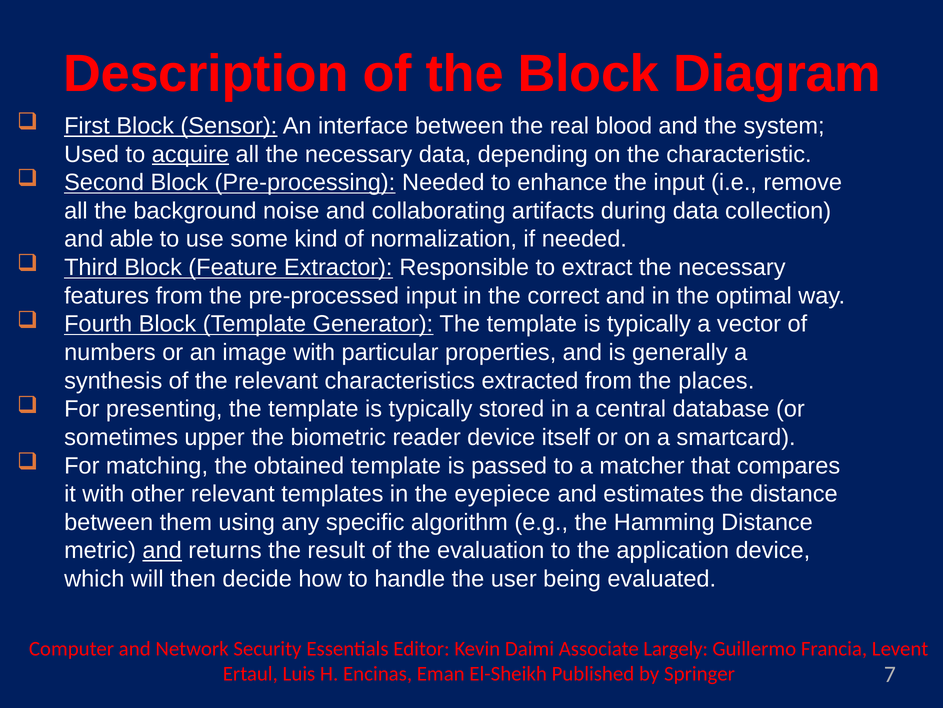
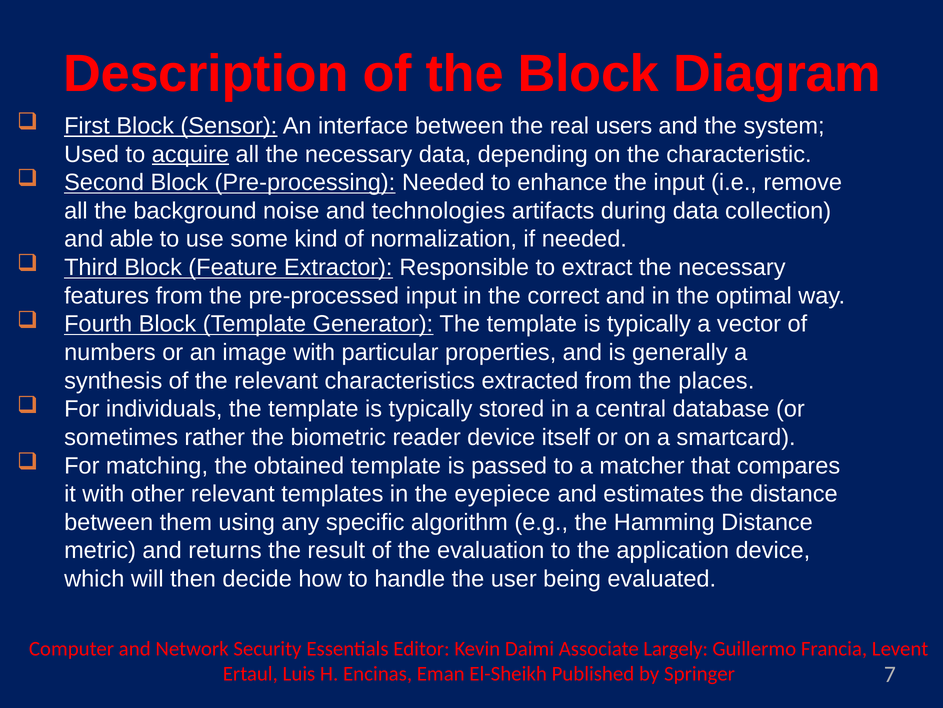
blood: blood -> users (624, 126)
collaborating: collaborating -> technologies (439, 211)
presenting: presenting -> individuals (164, 409)
upper: upper -> rather (215, 437)
and underline: present -> none (162, 550)
